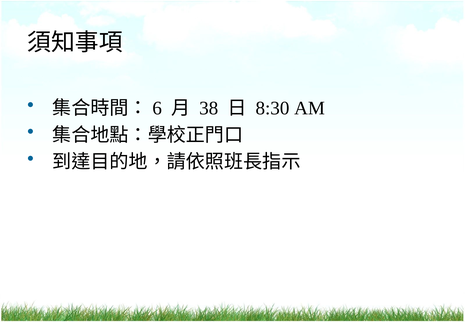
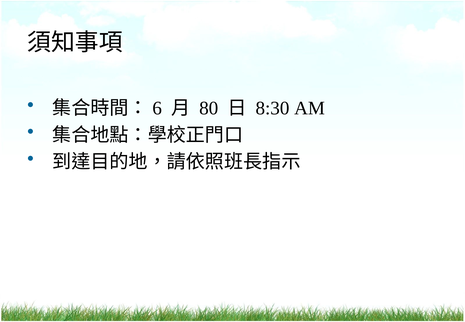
38: 38 -> 80 (209, 108)
